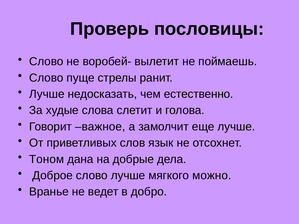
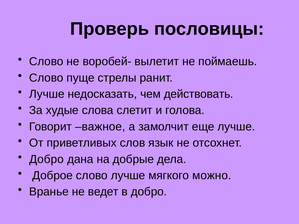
естественно: естественно -> действовать (199, 94)
Тоном: Тоном -> Добро (47, 159)
